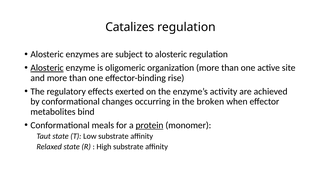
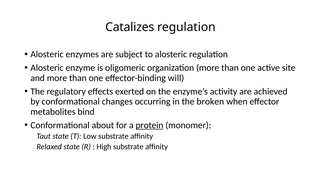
Alosteric underline: present -> none (47, 68)
rise: rise -> will (176, 78)
meals: meals -> about (103, 125)
